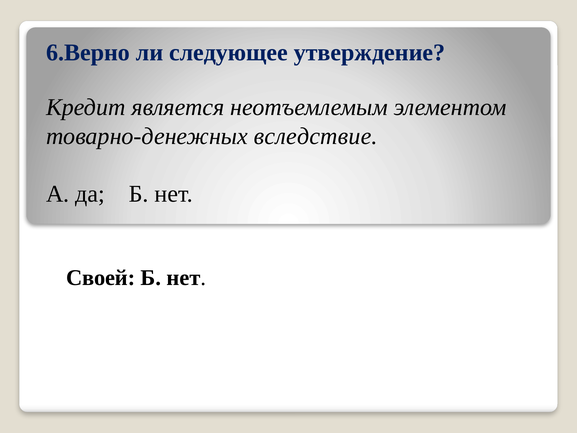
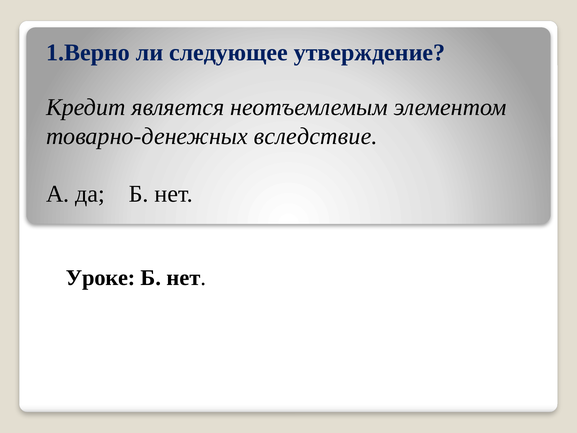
6.Верно: 6.Верно -> 1.Верно (88, 52)
Своей: Своей -> Уроке (101, 277)
